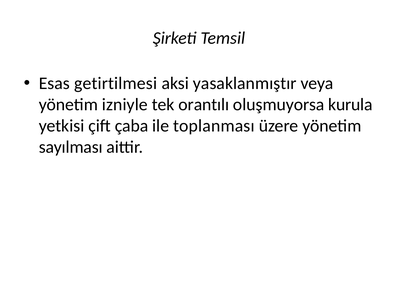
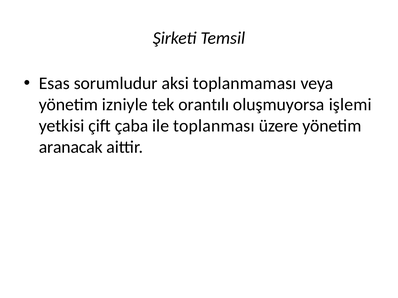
getirtilmesi: getirtilmesi -> sorumludur (116, 83)
yasaklanmıştır: yasaklanmıştır -> toplanmaması (245, 83)
kurula: kurula -> işlemi (350, 105)
sayılması: sayılması -> aranacak (71, 147)
